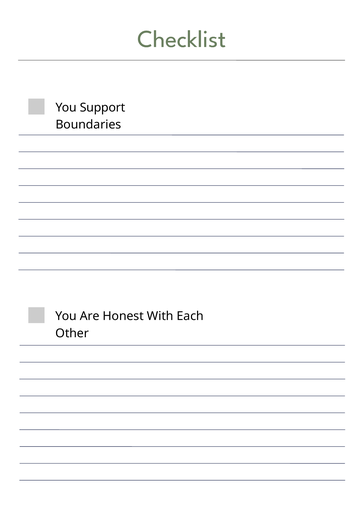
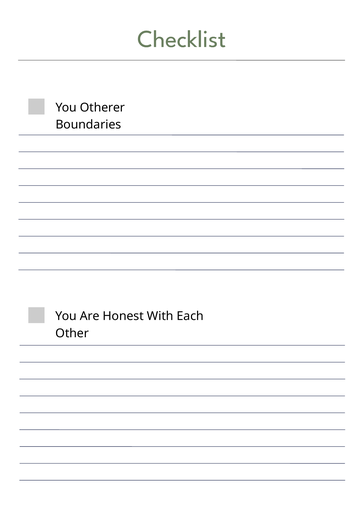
Support: Support -> Otherer (102, 108)
